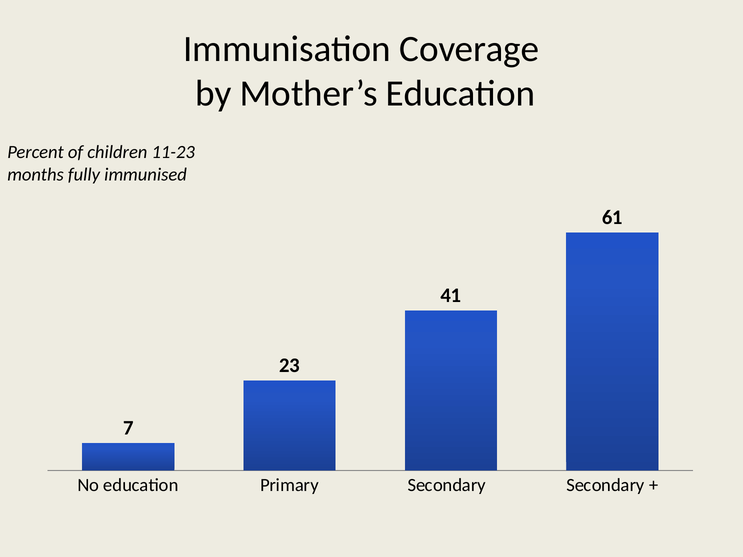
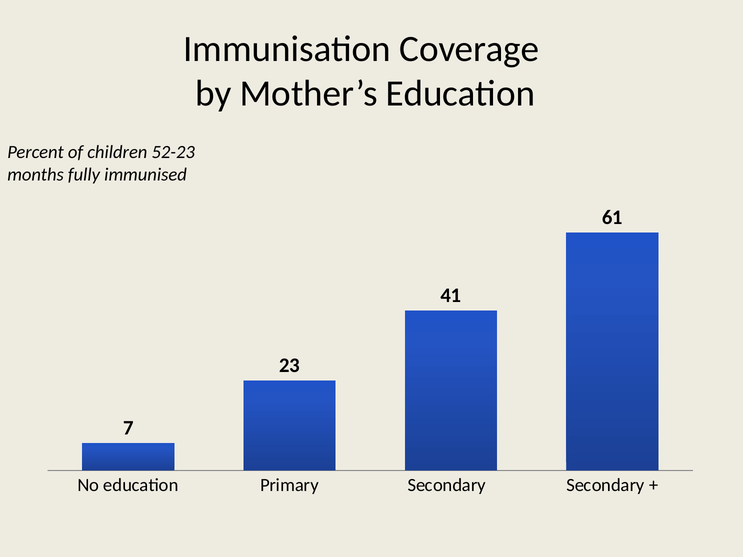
11-23: 11-23 -> 52-23 (173, 152)
